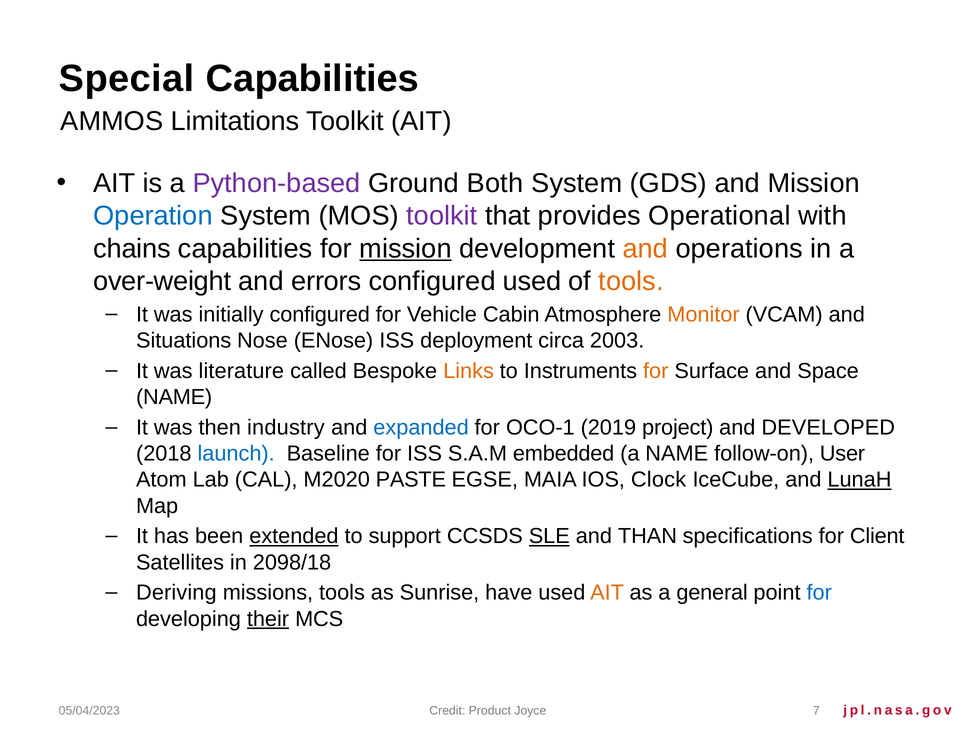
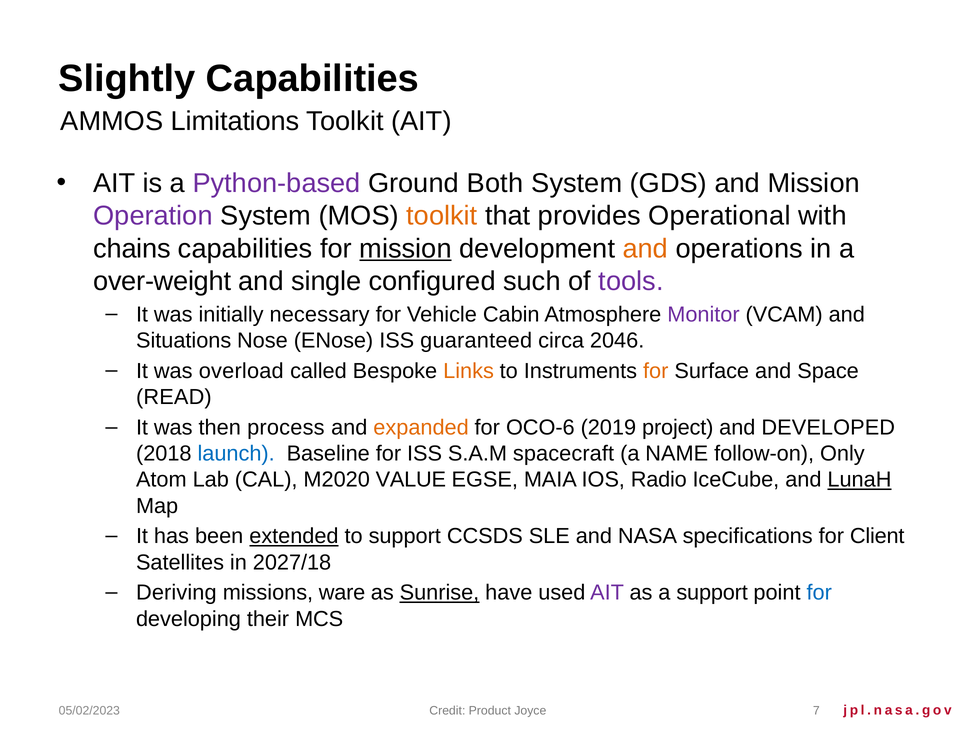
Special: Special -> Slightly (127, 79)
Operation colour: blue -> purple (153, 216)
toolkit colour: purple -> orange (442, 216)
errors: errors -> single (326, 281)
configured used: used -> such (532, 281)
tools colour: orange -> purple (631, 281)
initially configured: configured -> necessary (320, 315)
Monitor colour: orange -> purple (703, 315)
deployment: deployment -> guaranteed (476, 341)
2003: 2003 -> 2046 (617, 341)
literature: literature -> overload (241, 371)
NAME: NAME -> READ (174, 397)
industry: industry -> process (286, 428)
expanded colour: blue -> orange (421, 428)
OCO-1: OCO-1 -> OCO-6 (540, 428)
embedded: embedded -> spacecraft (564, 454)
User: User -> Only (842, 454)
PASTE: PASTE -> VALUE (411, 480)
Clock: Clock -> Radio (659, 480)
SLE underline: present -> none (549, 536)
THAN: THAN -> NASA (647, 536)
2098/18: 2098/18 -> 2027/18 (292, 563)
missions tools: tools -> ware (342, 593)
Sunrise underline: none -> present (439, 593)
AIT colour: orange -> purple (607, 593)
a general: general -> support (712, 593)
their underline: present -> none (268, 619)
05/04/2023: 05/04/2023 -> 05/02/2023 (89, 711)
